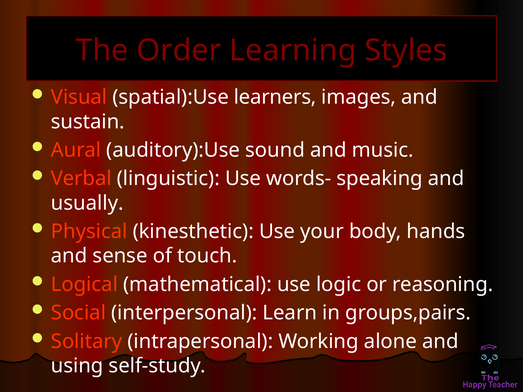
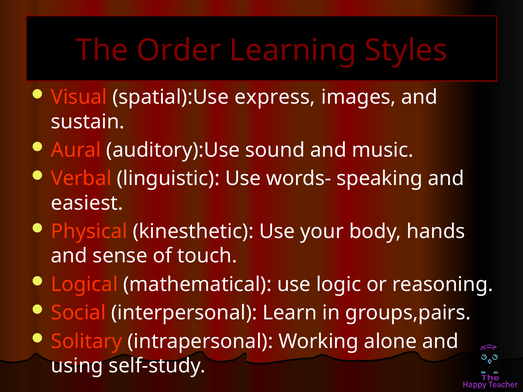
learners: learners -> express (275, 97)
usually: usually -> easiest (87, 203)
